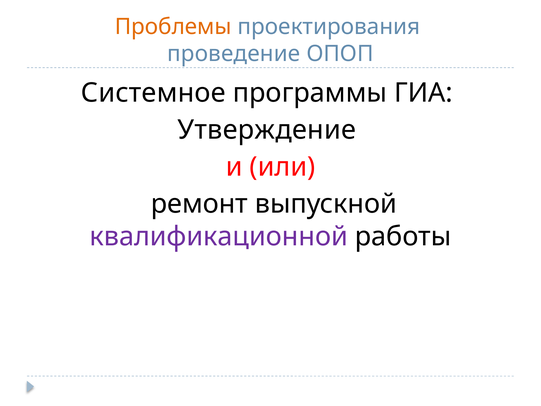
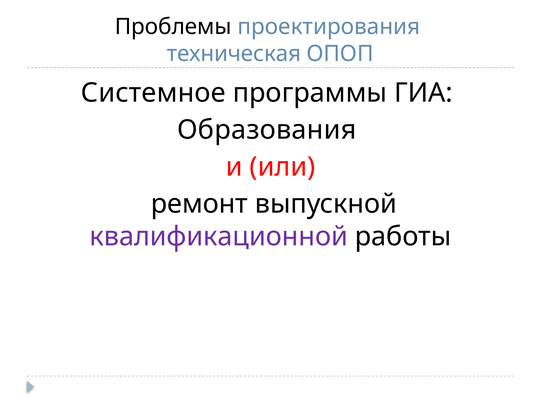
Проблемы colour: orange -> black (173, 27)
проведение: проведение -> техническая (234, 54)
Утверждение: Утверждение -> Образования (267, 130)
